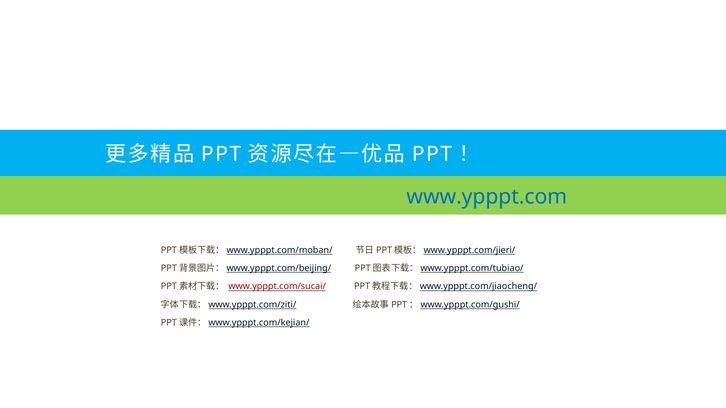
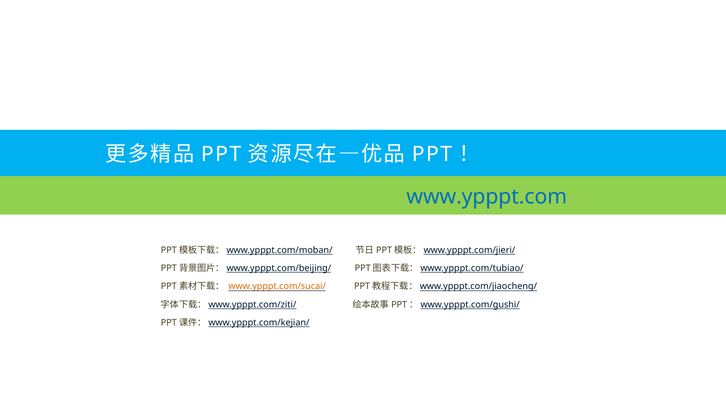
www.ypppt.com/sucai/ colour: red -> orange (277, 287)
